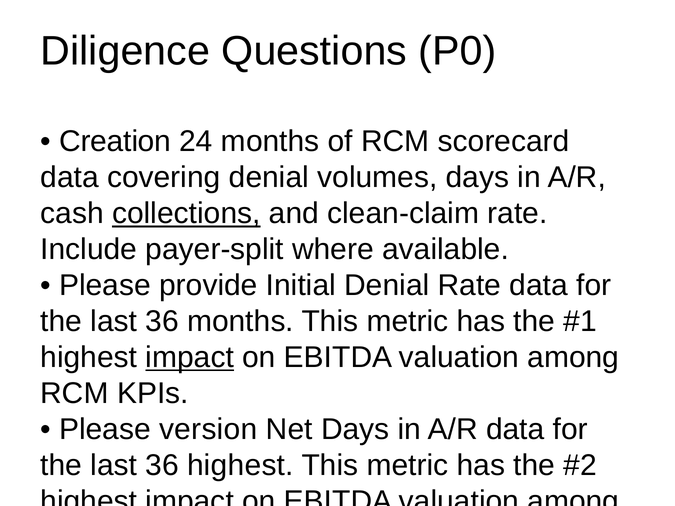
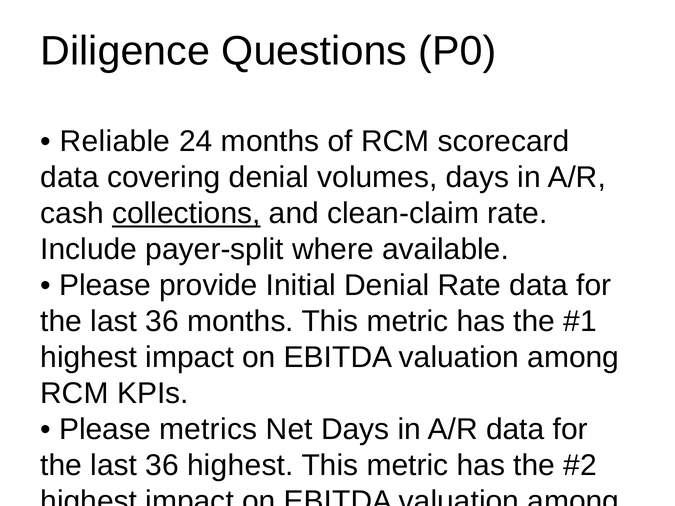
Creation: Creation -> Reliable (115, 142)
impact underline: present -> none (190, 358)
version: version -> metrics (208, 430)
